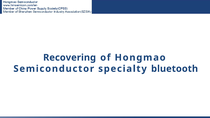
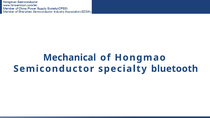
Recovering: Recovering -> Mechanical (70, 58)
